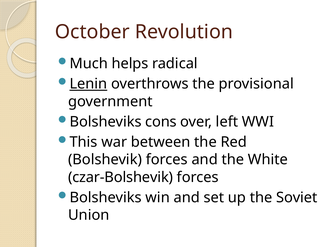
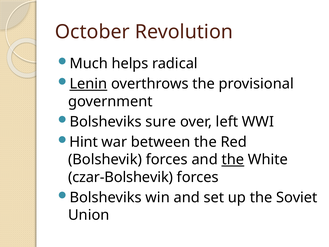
cons: cons -> sure (161, 122)
This: This -> Hint (84, 142)
the underline: none -> present (233, 160)
